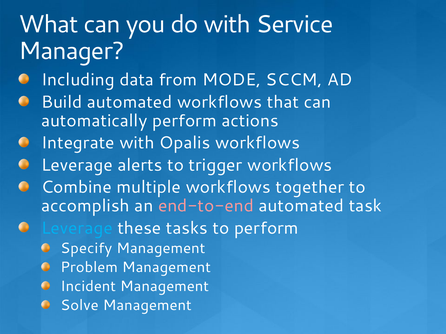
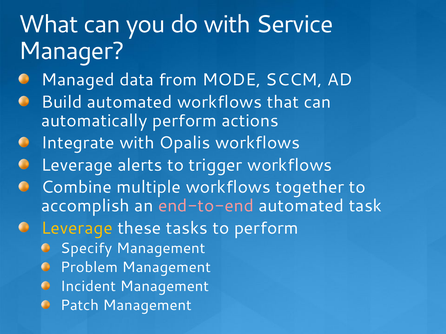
Including: Including -> Managed (78, 80)
Leverage colour: light blue -> yellow (77, 228)
Solve: Solve -> Patch (80, 306)
